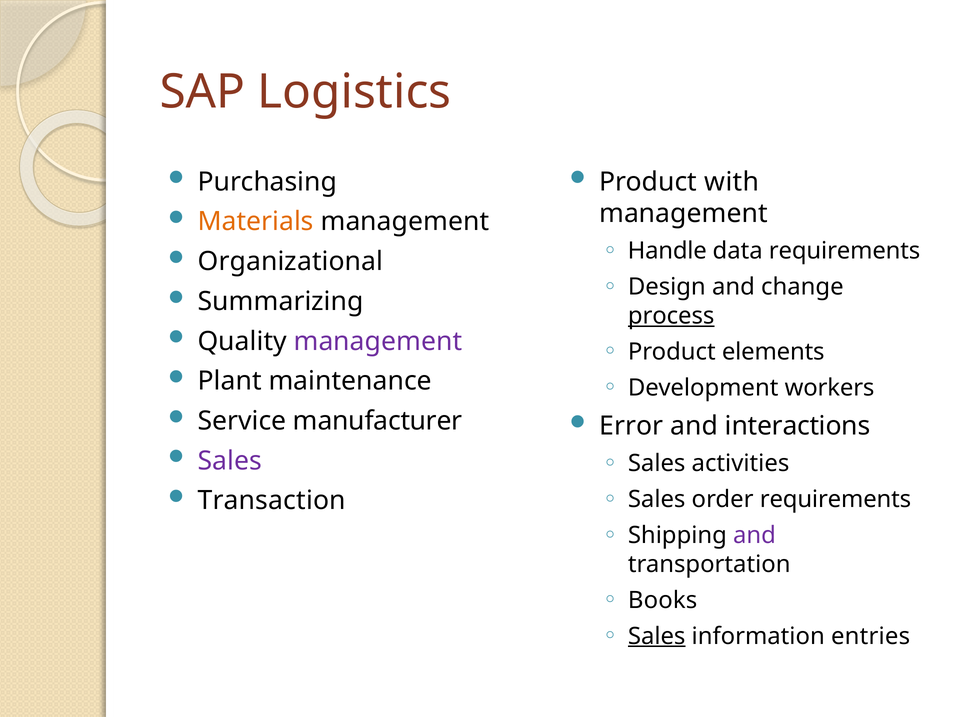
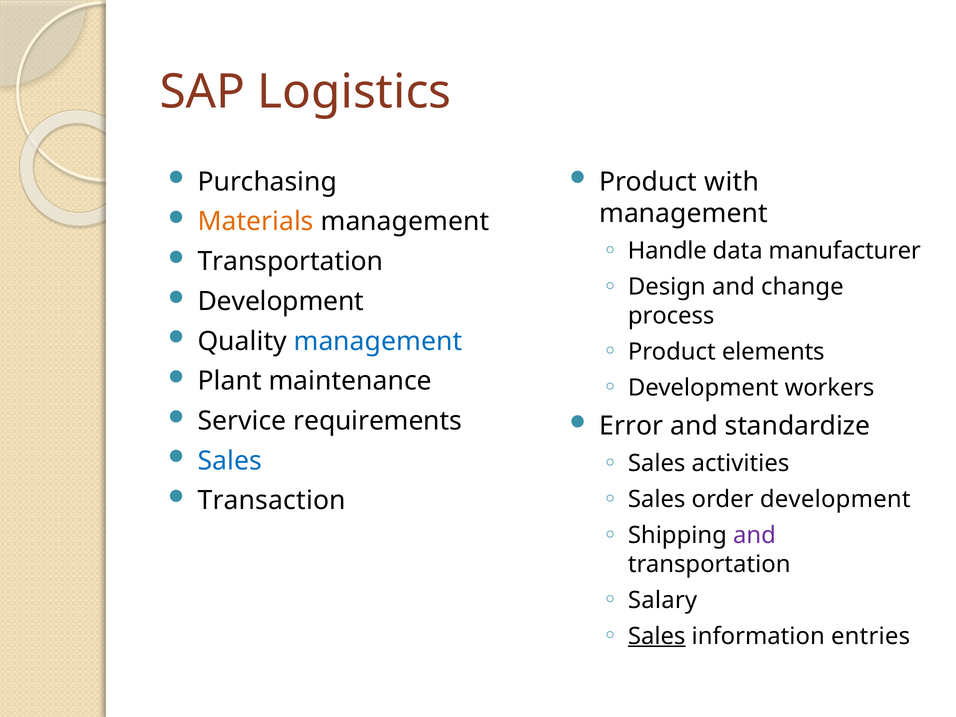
data requirements: requirements -> manufacturer (845, 251)
Organizational: Organizational -> Transportation (291, 262)
Summarizing: Summarizing -> Development (281, 301)
process underline: present -> none (671, 316)
management colour: purple -> blue (378, 341)
manufacturer: manufacturer -> requirements (378, 421)
interactions: interactions -> standardize (798, 426)
Sales colour: purple -> blue (230, 461)
order requirements: requirements -> development (835, 500)
Books: Books -> Salary (663, 600)
